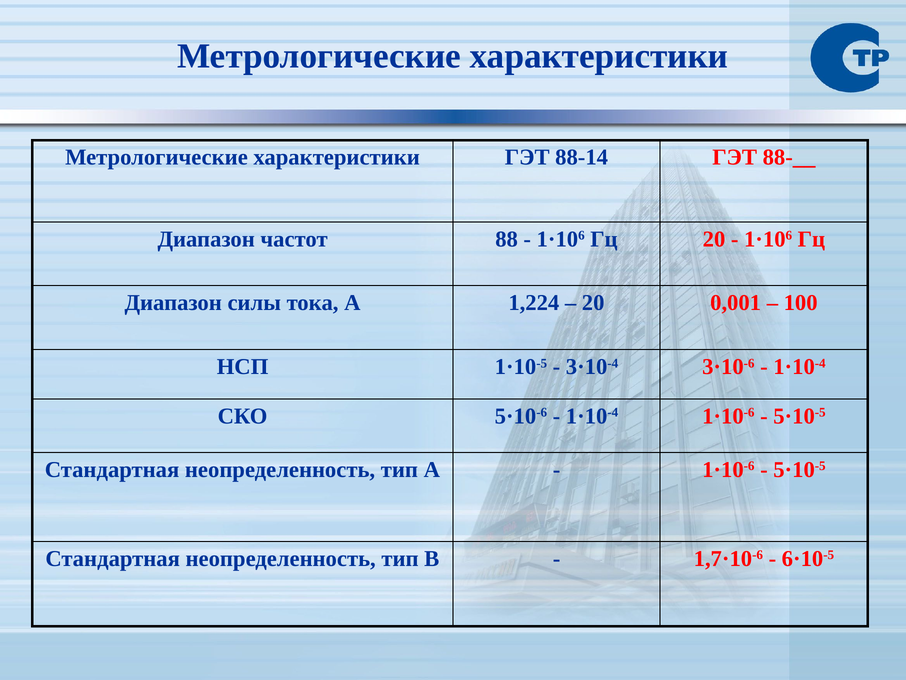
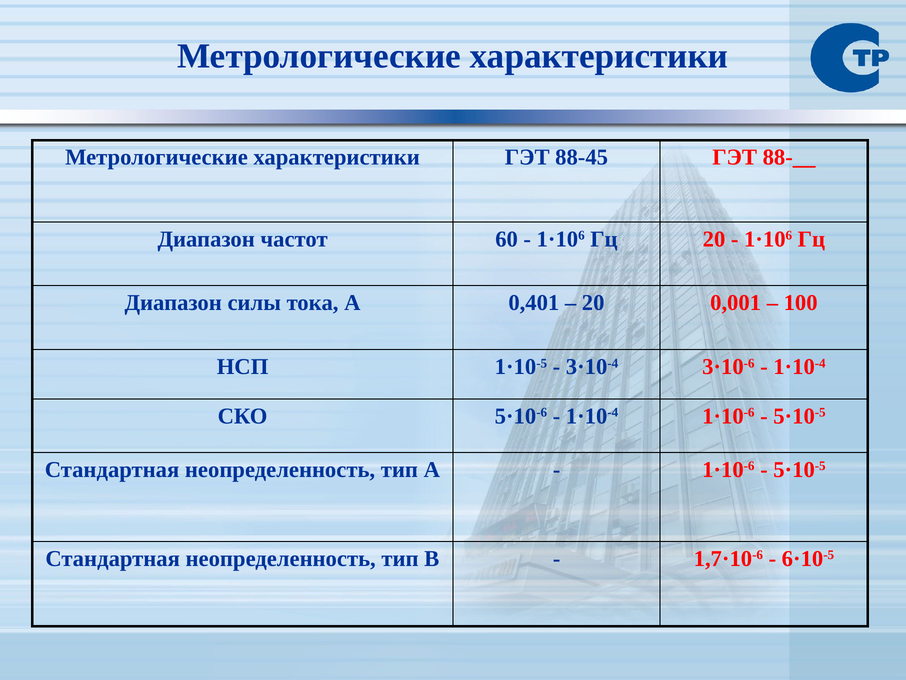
88-14: 88-14 -> 88-45 (582, 157)
88: 88 -> 60 (507, 239)
1,224: 1,224 -> 0,401 (534, 303)
